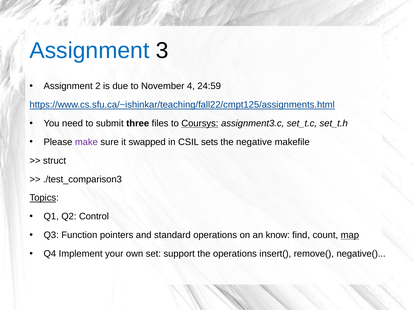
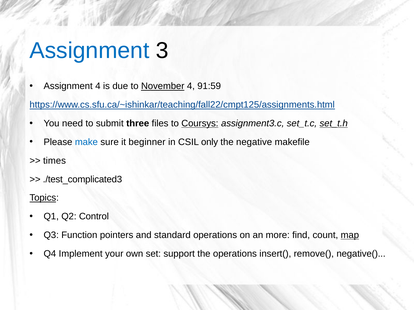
Assignment 2: 2 -> 4 (98, 86)
November underline: none -> present (163, 86)
24:59: 24:59 -> 91:59 (209, 86)
set_t.h underline: none -> present (334, 124)
make colour: purple -> blue (86, 142)
swapped: swapped -> beginner (147, 142)
sets: sets -> only (210, 142)
struct: struct -> times (55, 161)
./test_comparison3: ./test_comparison3 -> ./test_complicated3 (82, 180)
know: know -> more (278, 235)
